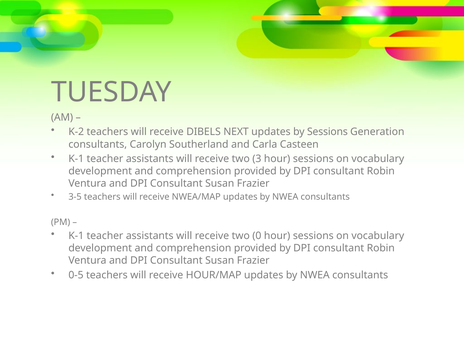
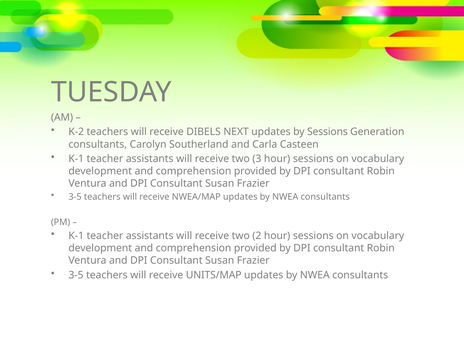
0: 0 -> 2 (257, 236)
0-5: 0-5 -> 3-5 (76, 275)
HOUR/MAP: HOUR/MAP -> UNITS/MAP (214, 275)
